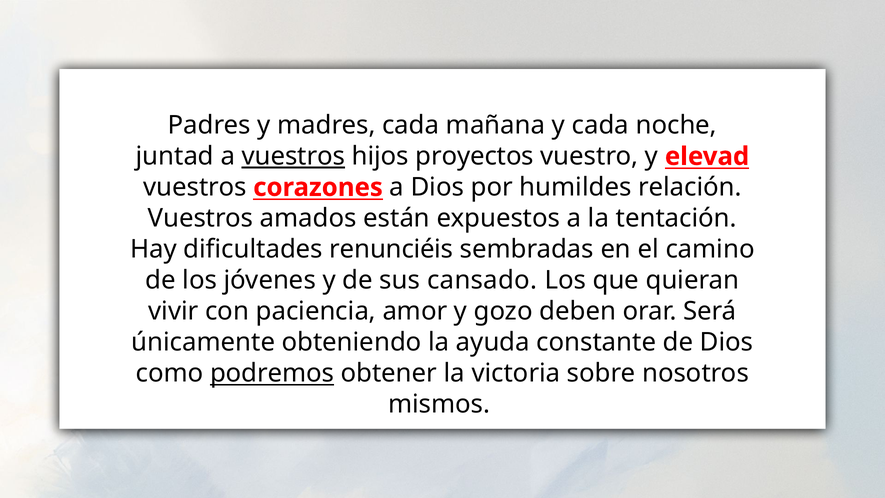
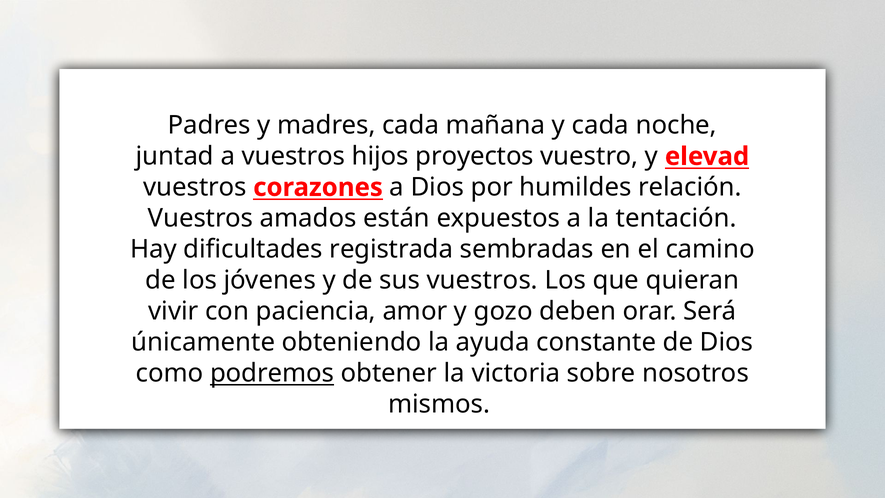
vuestros underline: present -> none (293, 156)
renunciéis: renunciéis -> registrada (391, 249)
sus cansado: cansado -> vuestros (482, 280)
